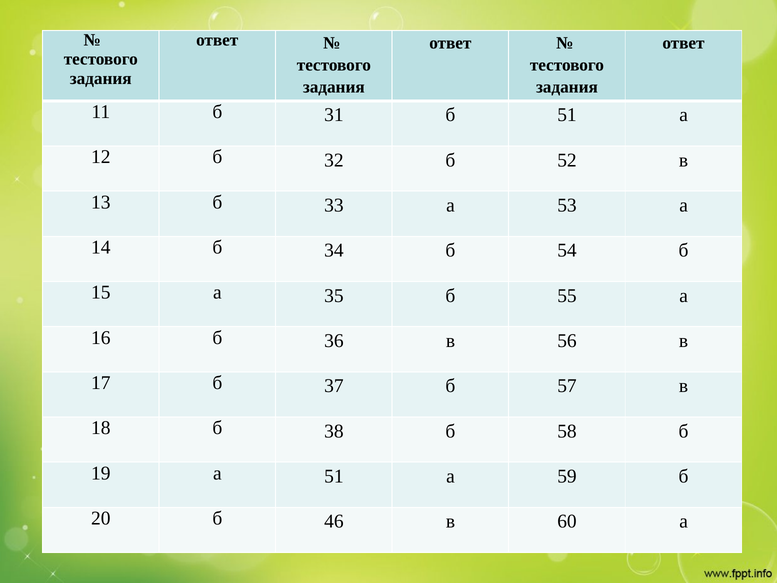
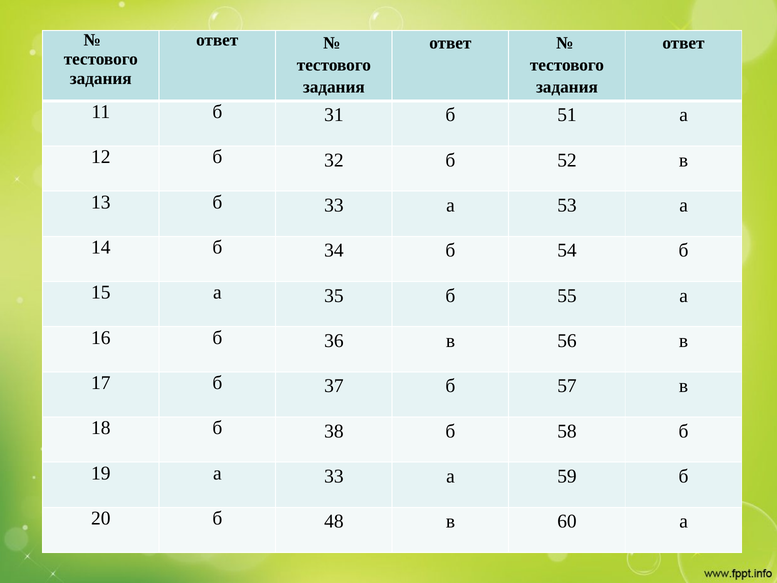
а 51: 51 -> 33 (334, 476)
46: 46 -> 48 (334, 521)
